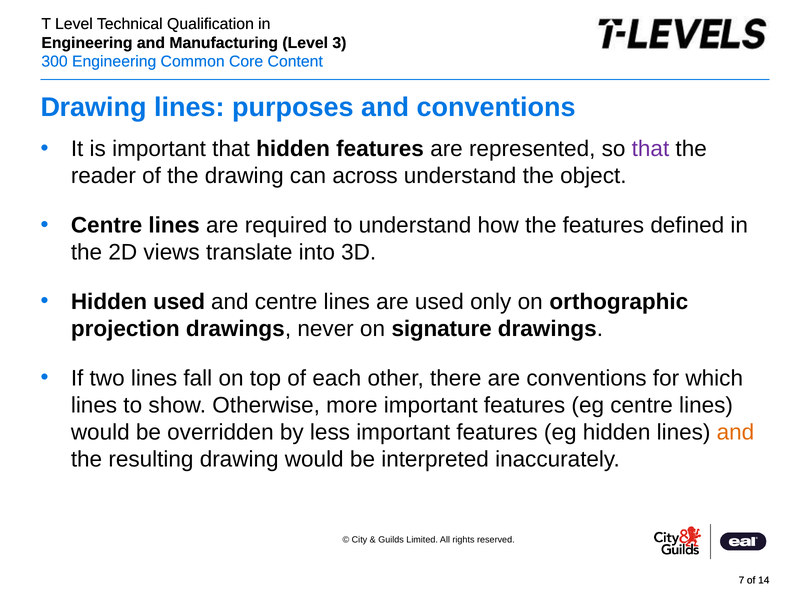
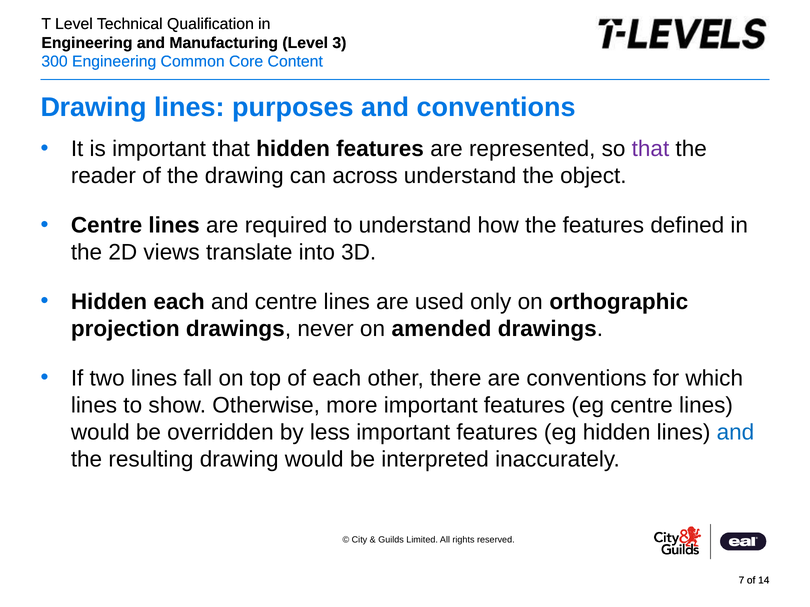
Hidden used: used -> each (179, 302)
signature: signature -> amended (441, 329)
and colour: orange -> blue (735, 433)
